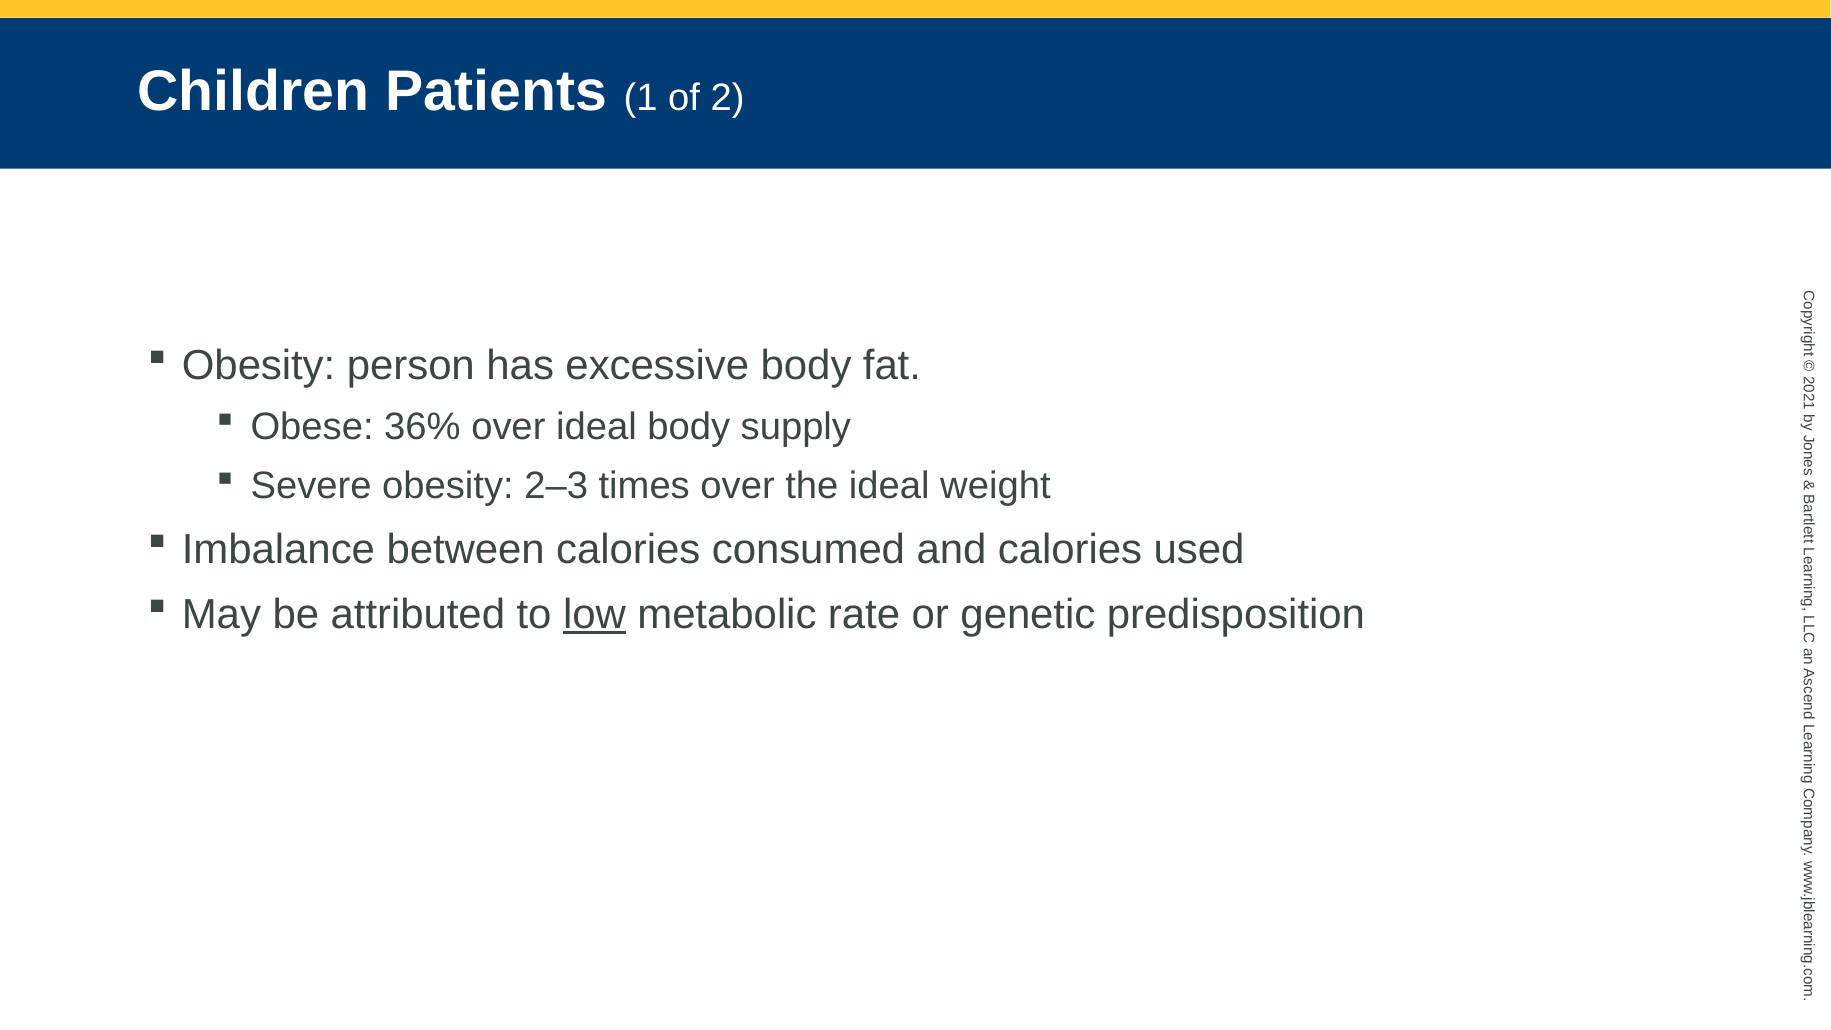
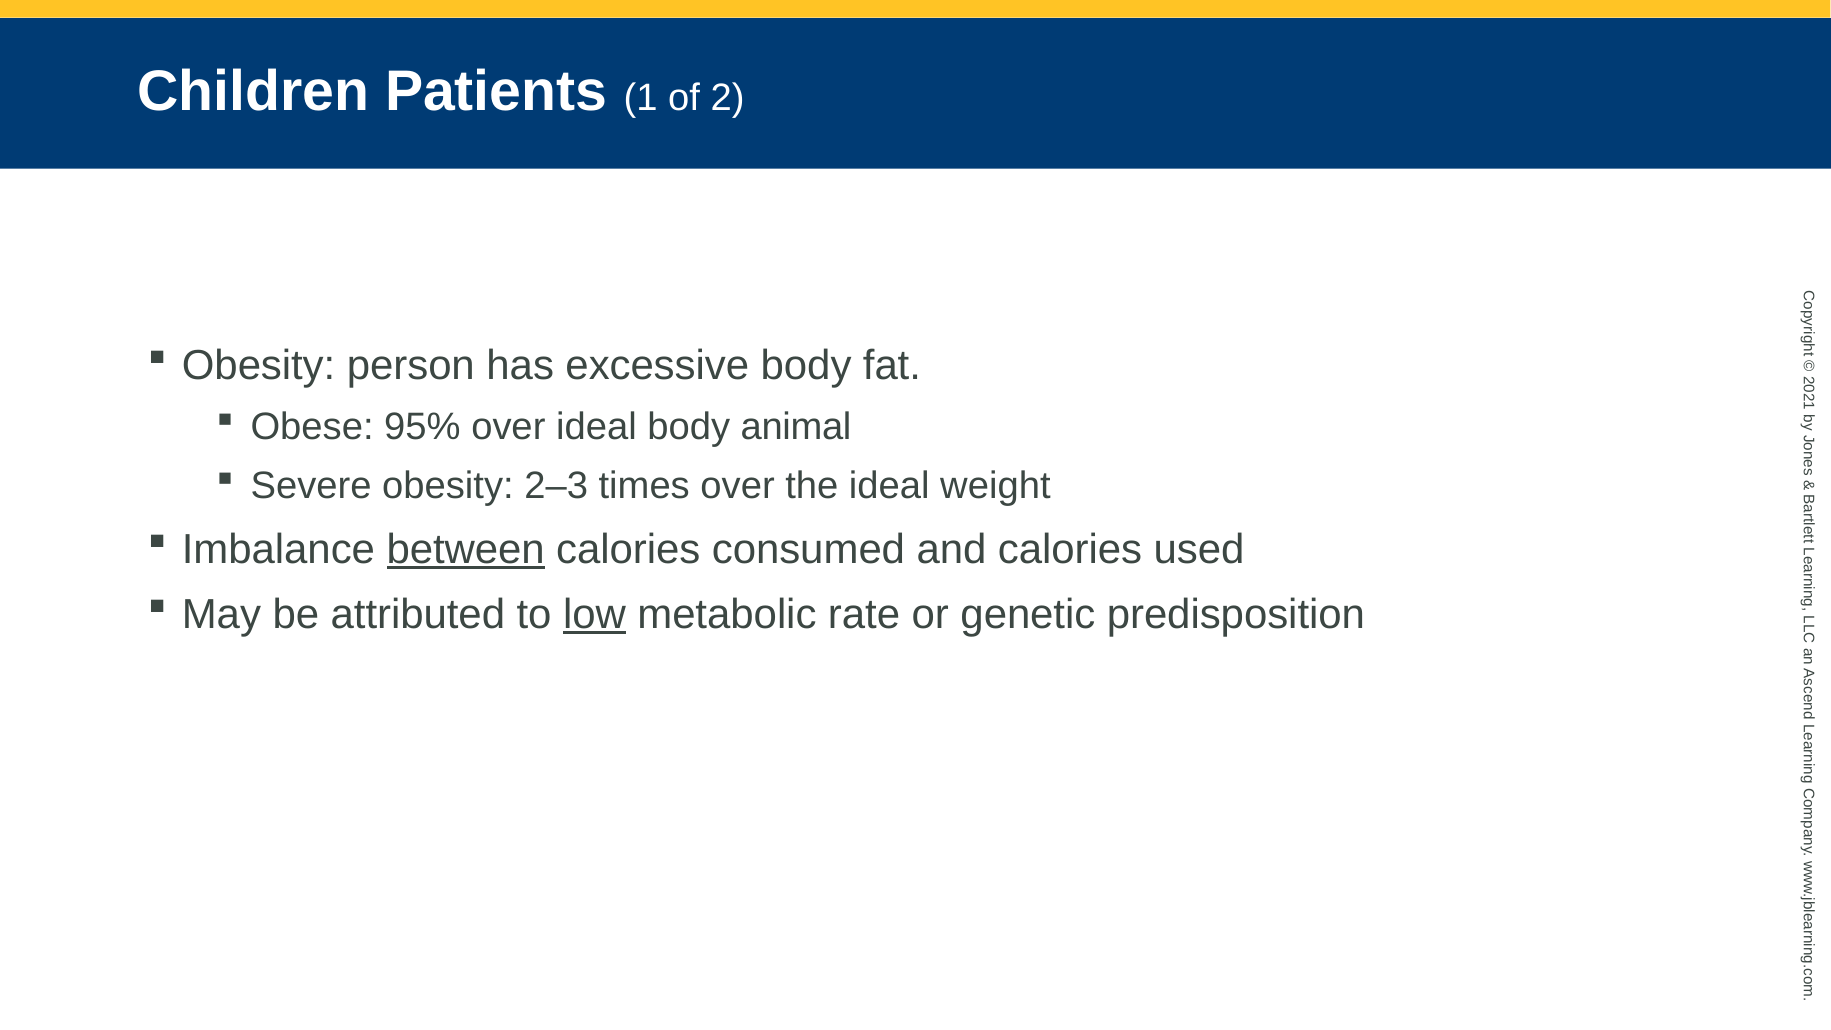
36%: 36% -> 95% (422, 427)
supply: supply -> animal (796, 427)
between underline: none -> present (466, 549)
